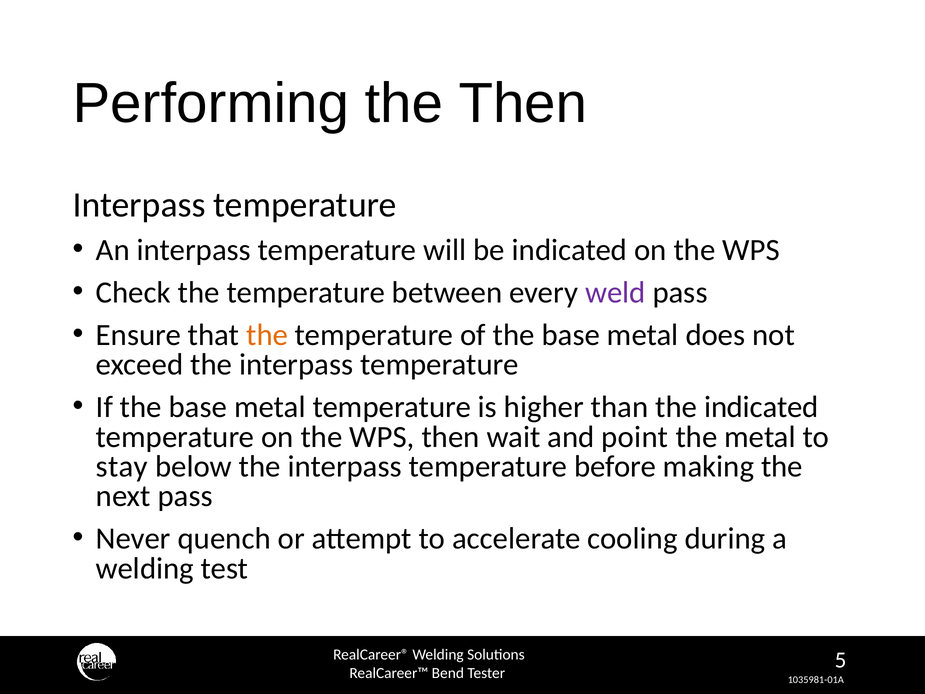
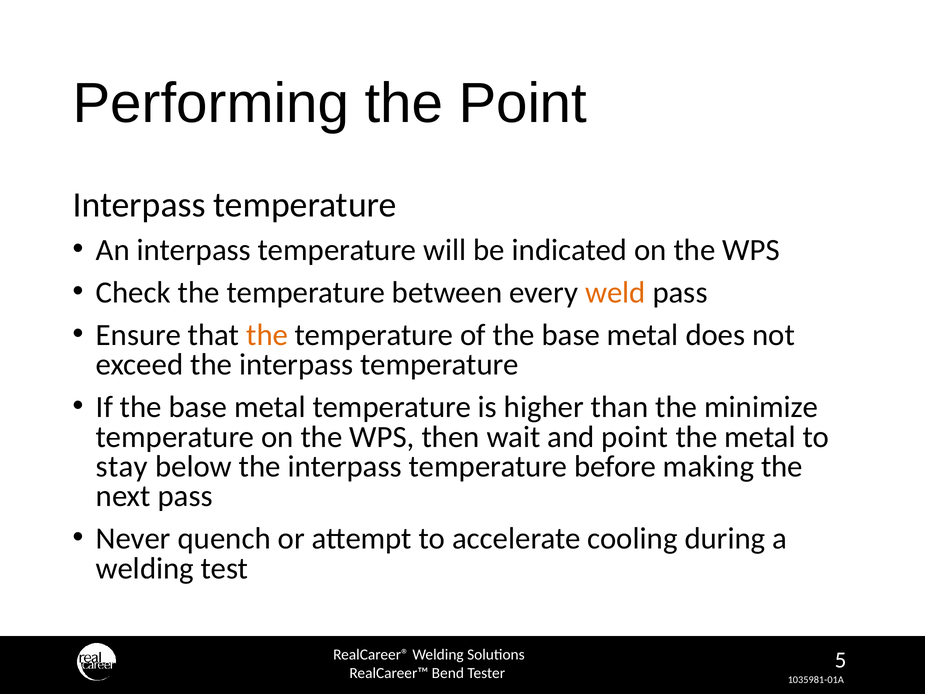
the Then: Then -> Point (523, 104)
weld colour: purple -> orange (615, 292)
the indicated: indicated -> minimize (761, 407)
